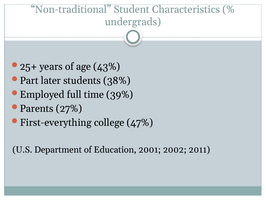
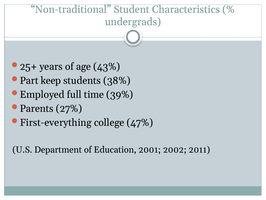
later: later -> keep (51, 80)
